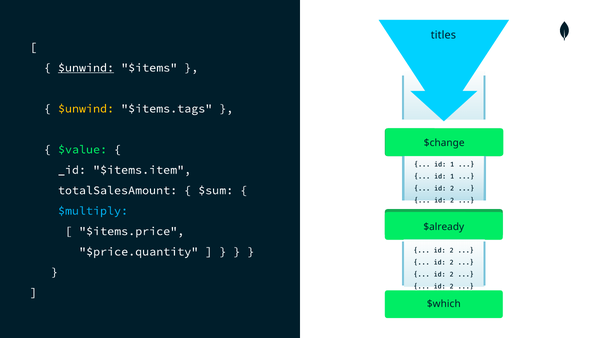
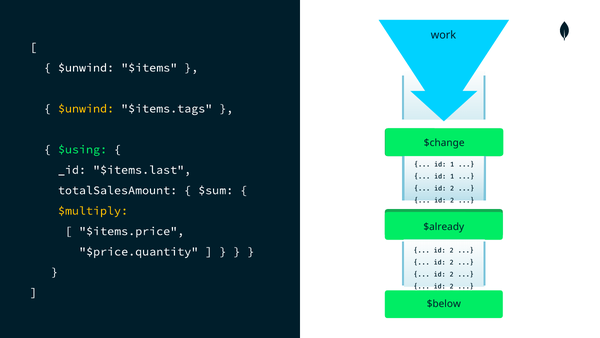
titles: titles -> work (443, 35)
$unwind underline: present -> none (86, 68)
$value: $value -> $using (83, 149)
$items.item: $items.item -> $items.last (142, 170)
$multiply colour: light blue -> yellow (93, 210)
$which: $which -> $below (444, 303)
